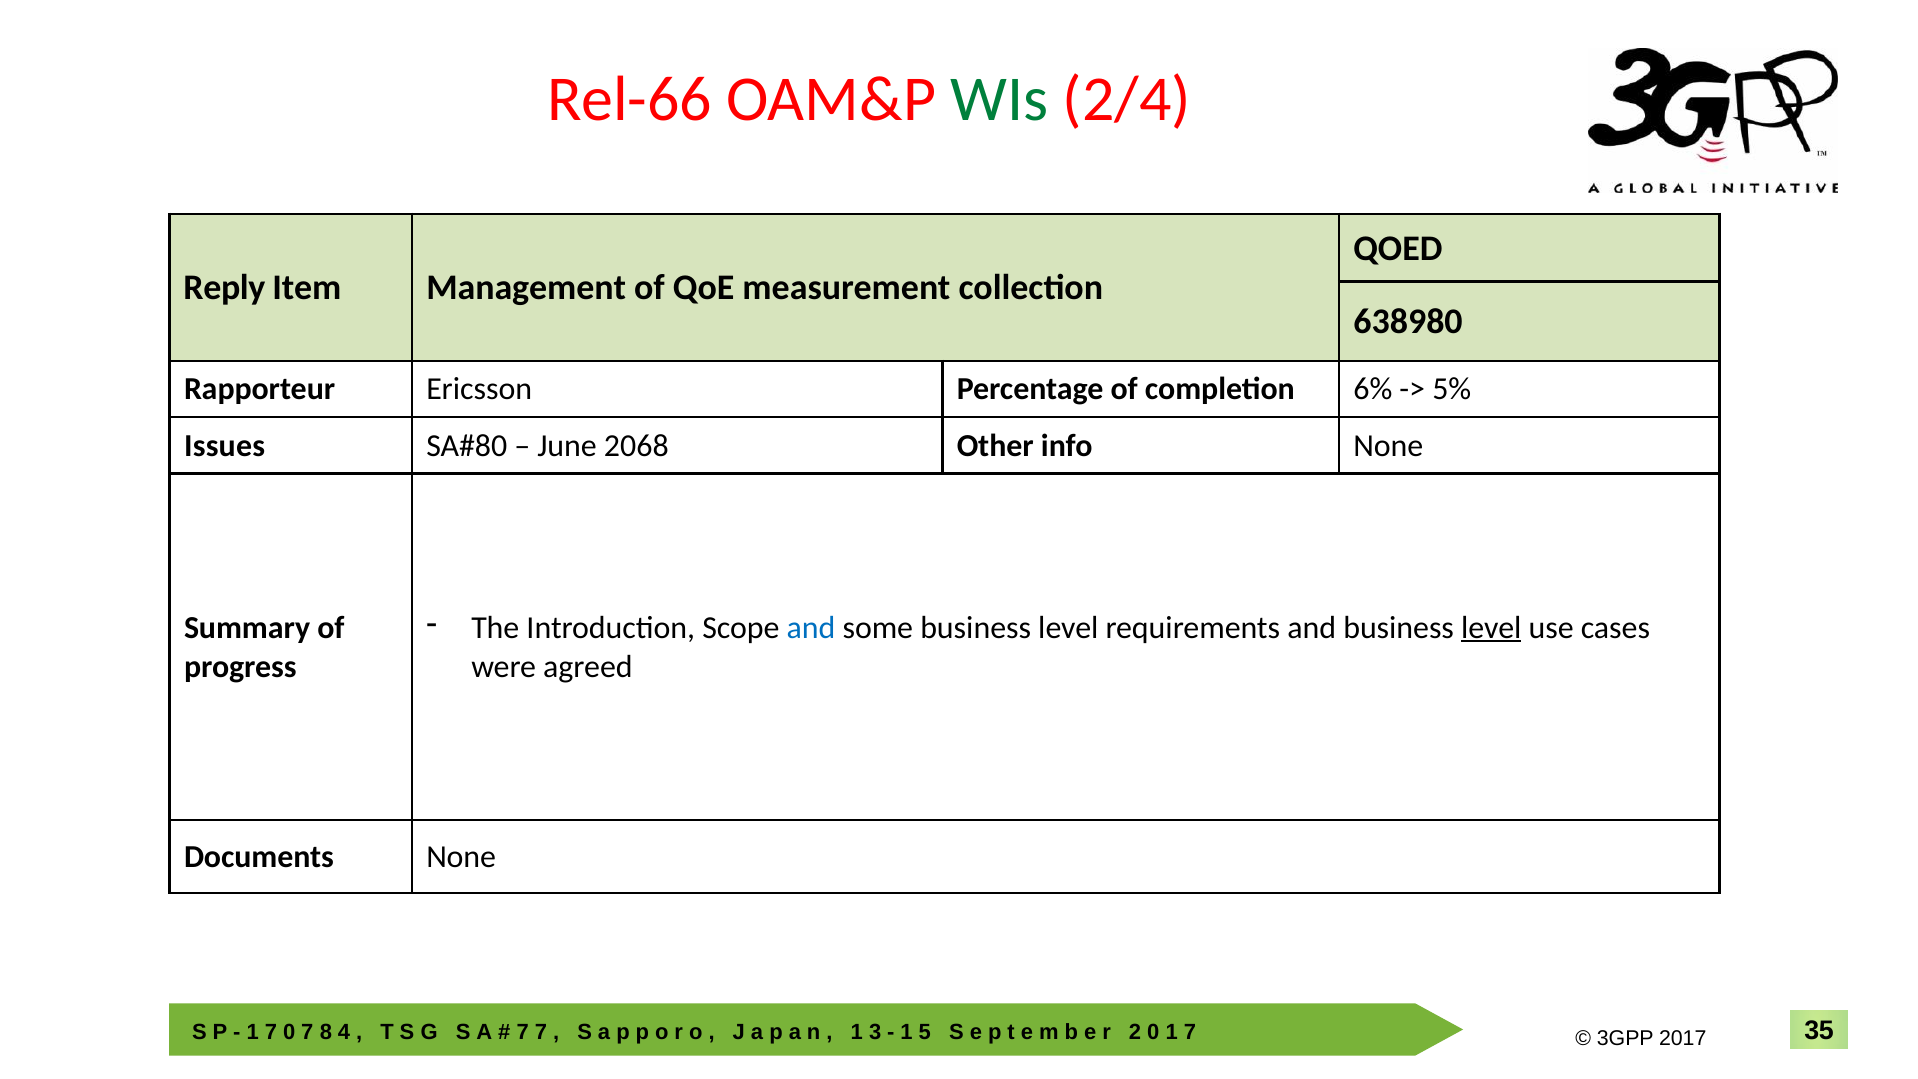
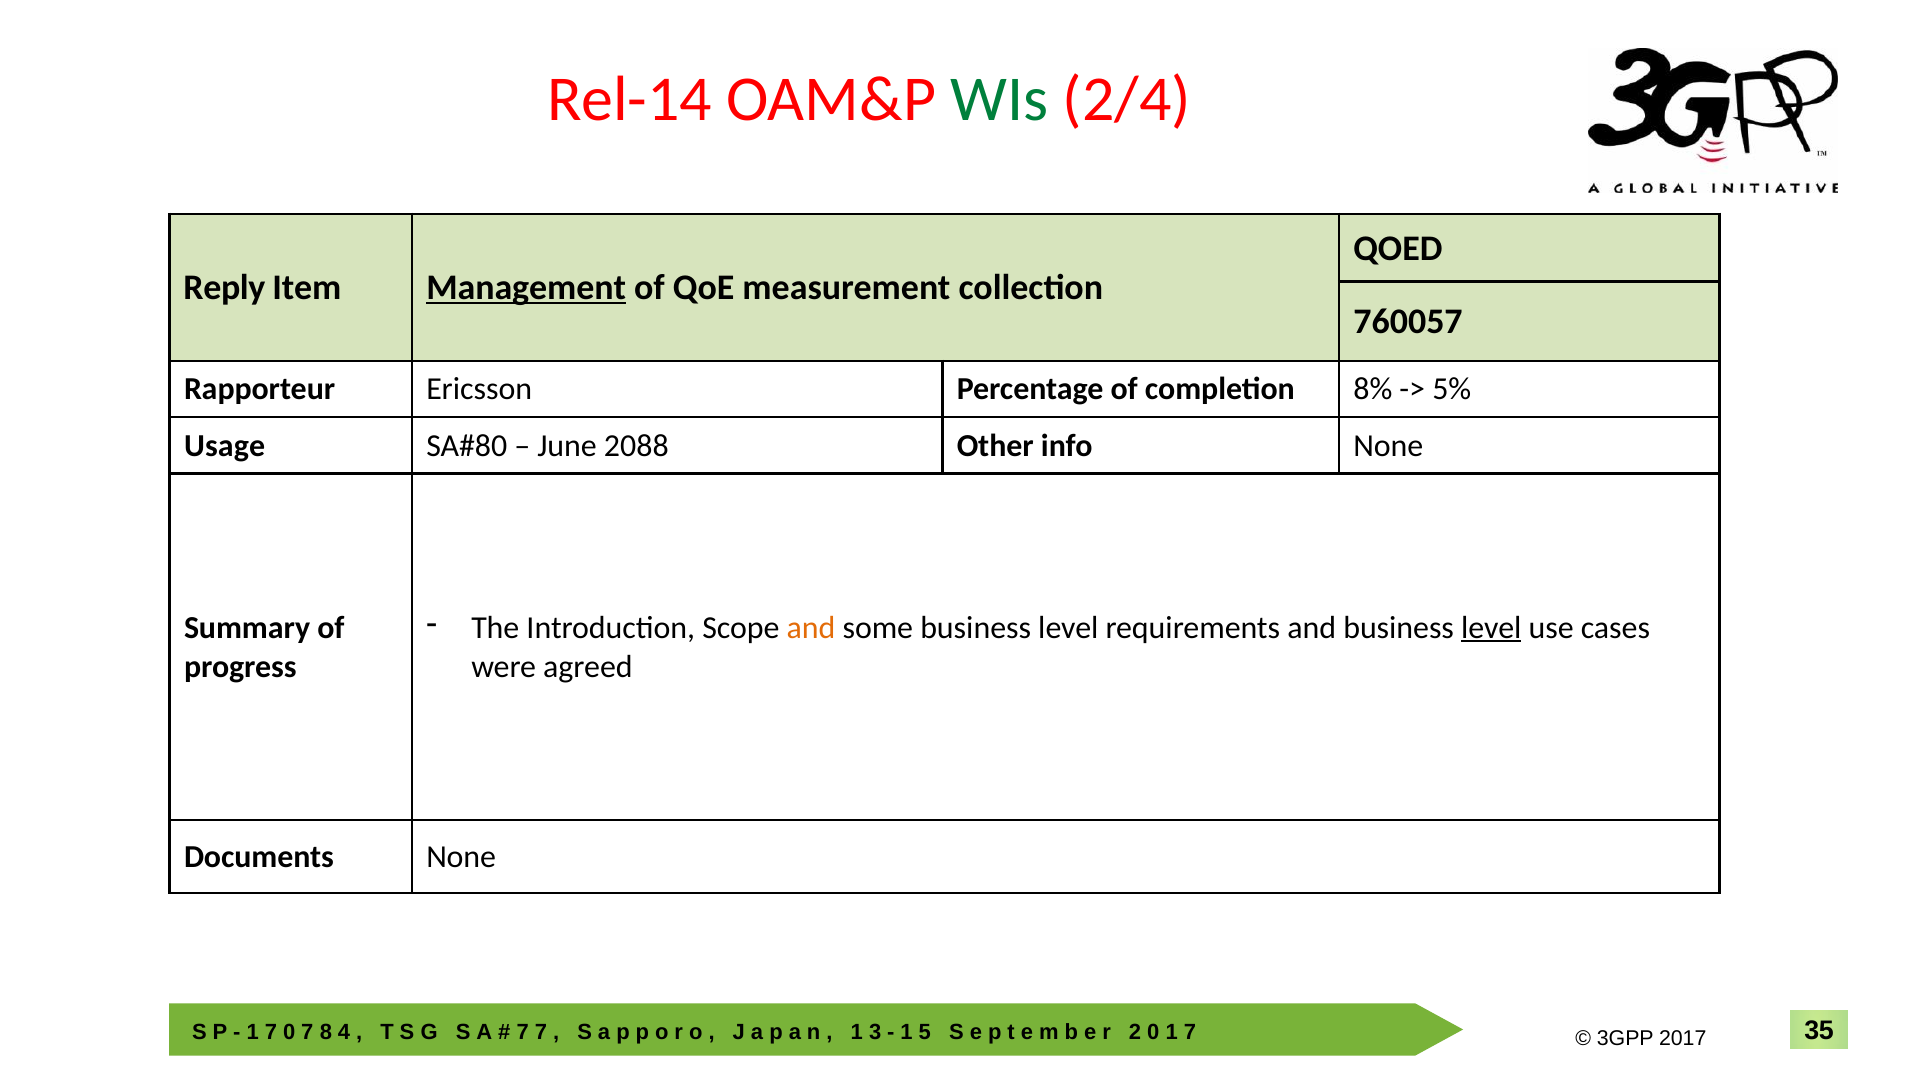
Rel-66: Rel-66 -> Rel-14 (630, 99)
Management underline: none -> present (526, 288)
638980: 638980 -> 760057 (1408, 322)
6%: 6% -> 8% (1373, 389)
Issues: Issues -> Usage (225, 446)
2068: 2068 -> 2088 (636, 446)
and colour: blue -> orange (811, 627)
